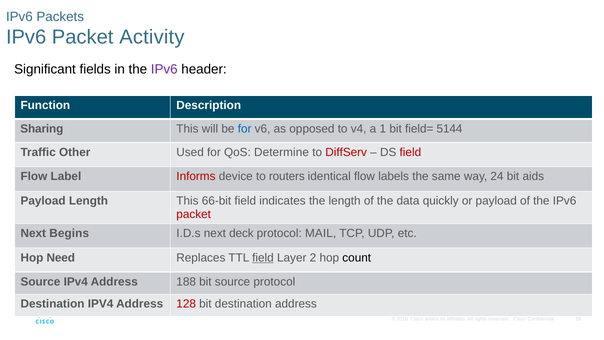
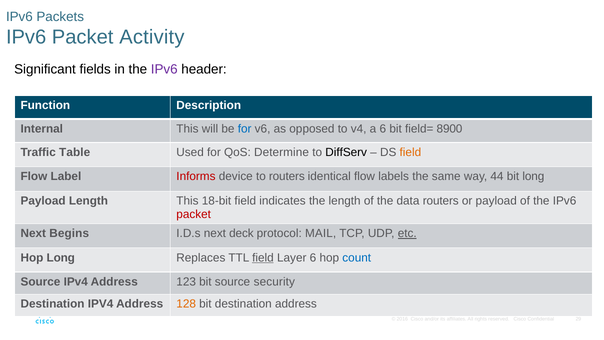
Sharing: Sharing -> Internal (42, 129)
a 1: 1 -> 6 (383, 129)
5144: 5144 -> 8900 (449, 129)
Other: Other -> Table (75, 152)
DiffServ colour: red -> black (346, 152)
field colour: red -> orange (410, 152)
24: 24 -> 44 (497, 176)
bit aids: aids -> long (533, 176)
66-bit: 66-bit -> 18-bit (216, 201)
data quickly: quickly -> routers (441, 201)
etc underline: none -> present (407, 233)
Hop Need: Need -> Long (61, 258)
Layer 2: 2 -> 6 (313, 258)
count colour: black -> blue (357, 258)
188: 188 -> 123 (186, 282)
source protocol: protocol -> security (274, 282)
128 colour: red -> orange (186, 304)
